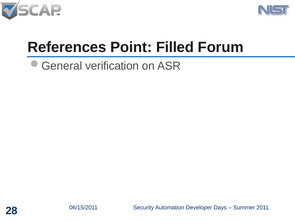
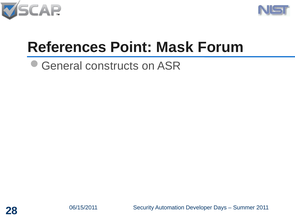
Filled: Filled -> Mask (175, 47)
verification: verification -> constructs (112, 66)
